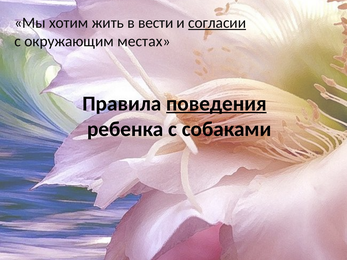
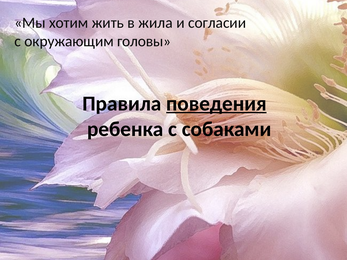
вести: вести -> жила (156, 23)
согласии underline: present -> none (217, 23)
местах: местах -> головы (144, 41)
